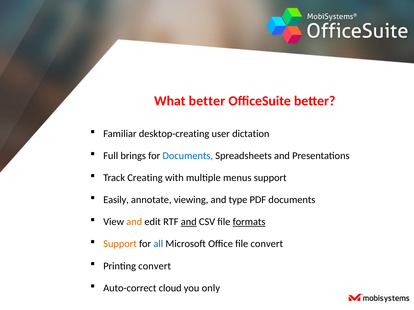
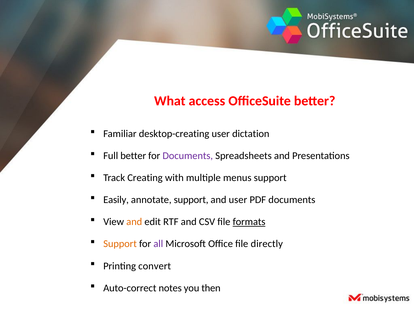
What better: better -> access (207, 101)
Full brings: brings -> better (133, 156)
Documents colour: blue -> purple (188, 156)
annotate viewing: viewing -> support (191, 200)
and type: type -> user (238, 200)
and underline: present -> none (189, 222)
all colour: blue -> purple (158, 244)
file convert: convert -> directly (267, 244)
cloud: cloud -> notes (170, 288)
only: only -> then (211, 288)
